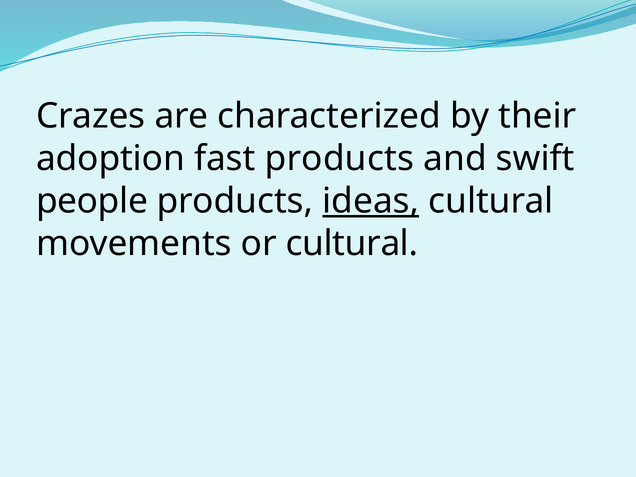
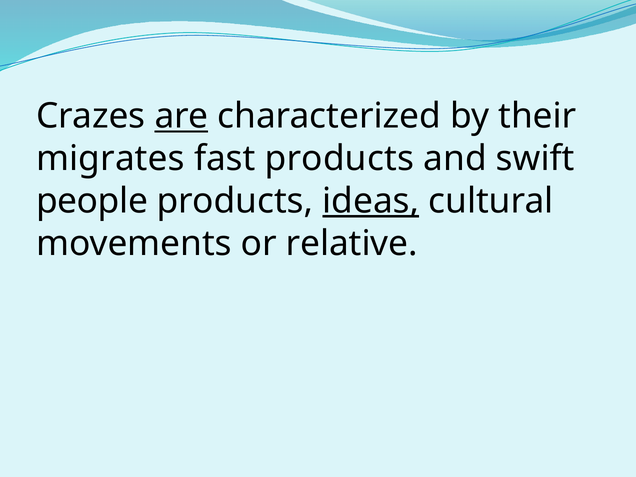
are underline: none -> present (181, 116)
adoption: adoption -> migrates (110, 159)
or cultural: cultural -> relative (352, 243)
